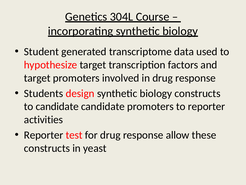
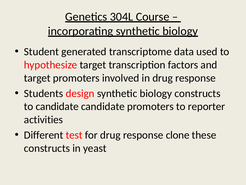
Reporter: Reporter -> Different (44, 135)
allow: allow -> clone (178, 135)
